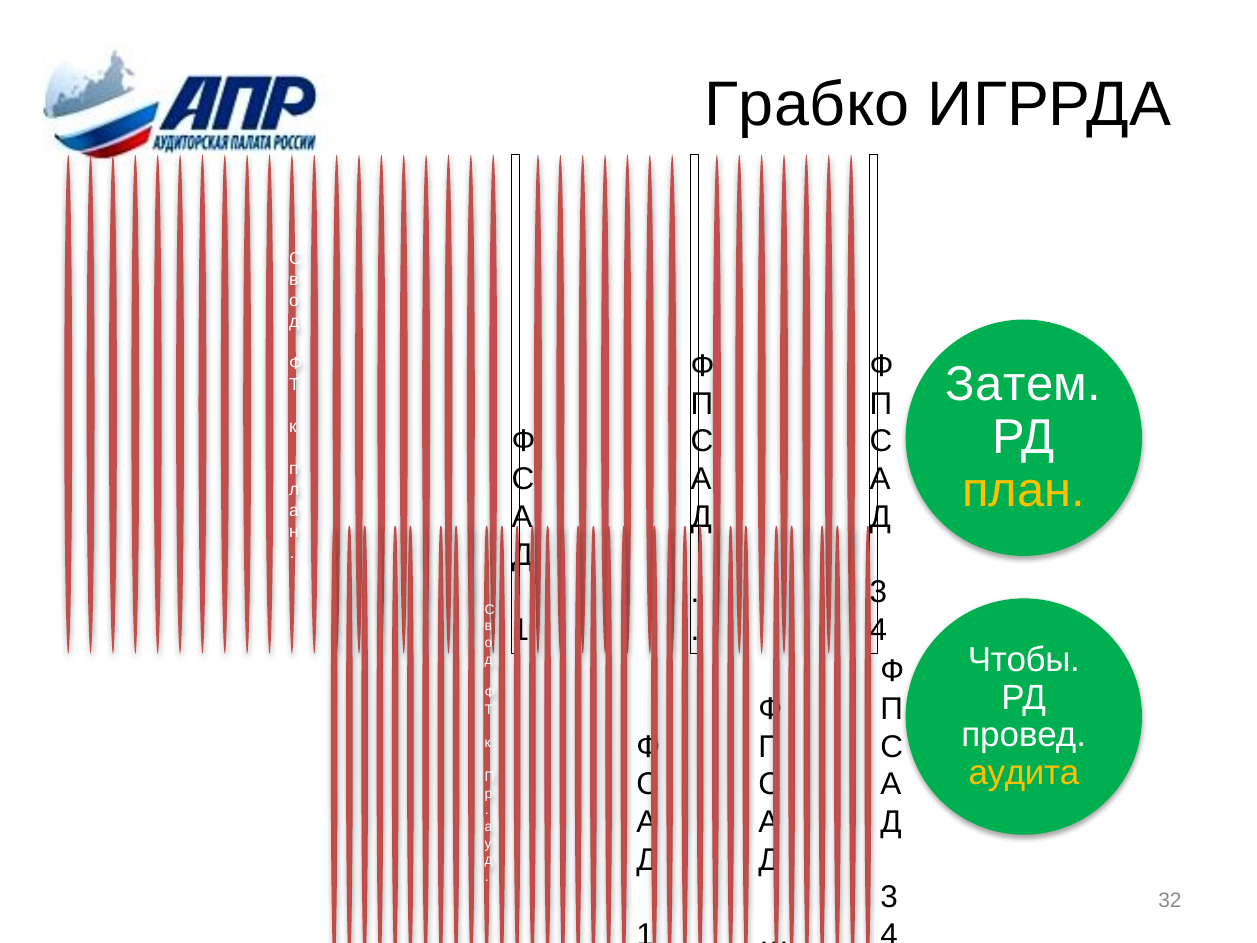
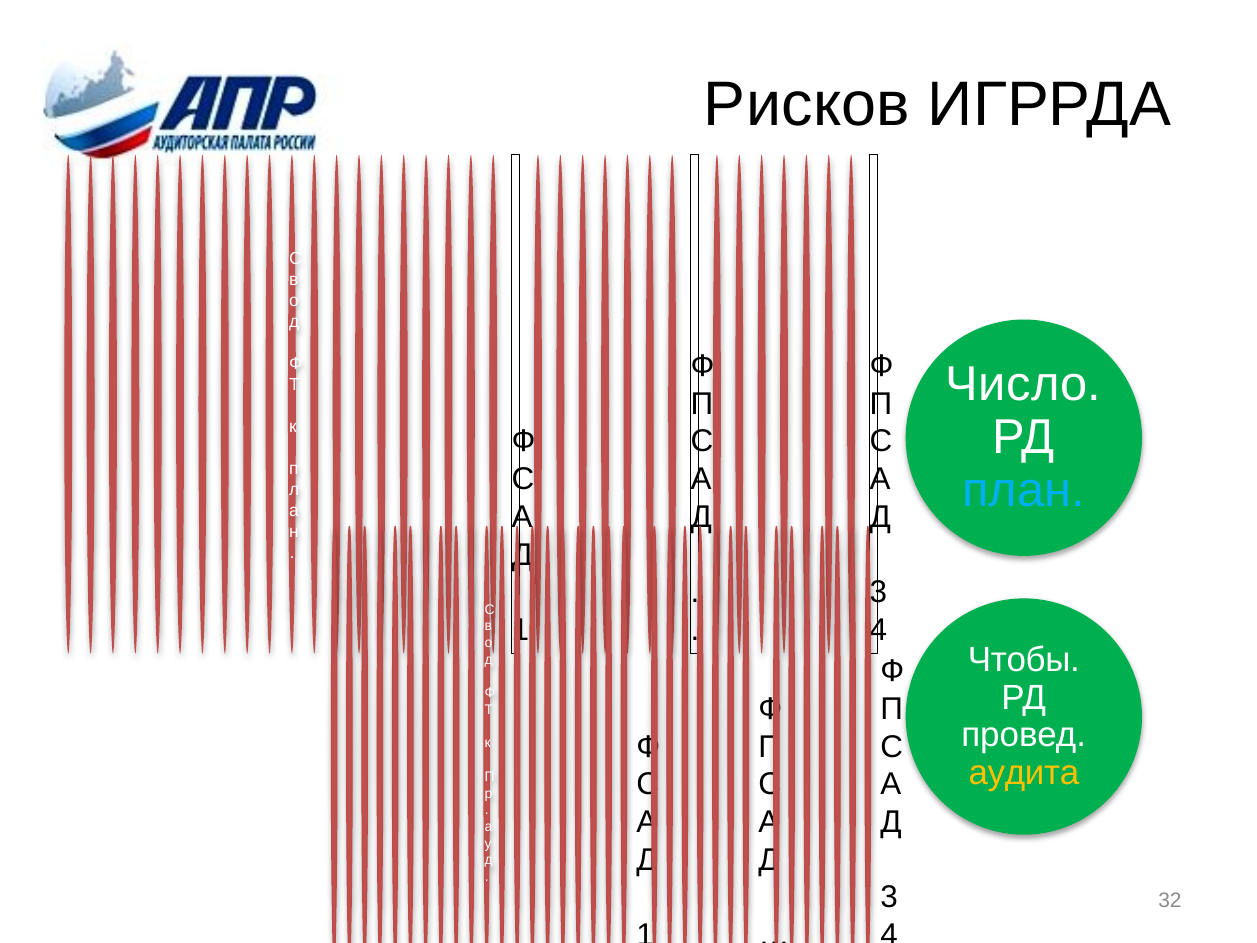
Грабко: Грабко -> Рисков (807, 105)
Затем: Затем -> Число (1024, 385)
план colour: yellow -> light blue (1024, 490)
